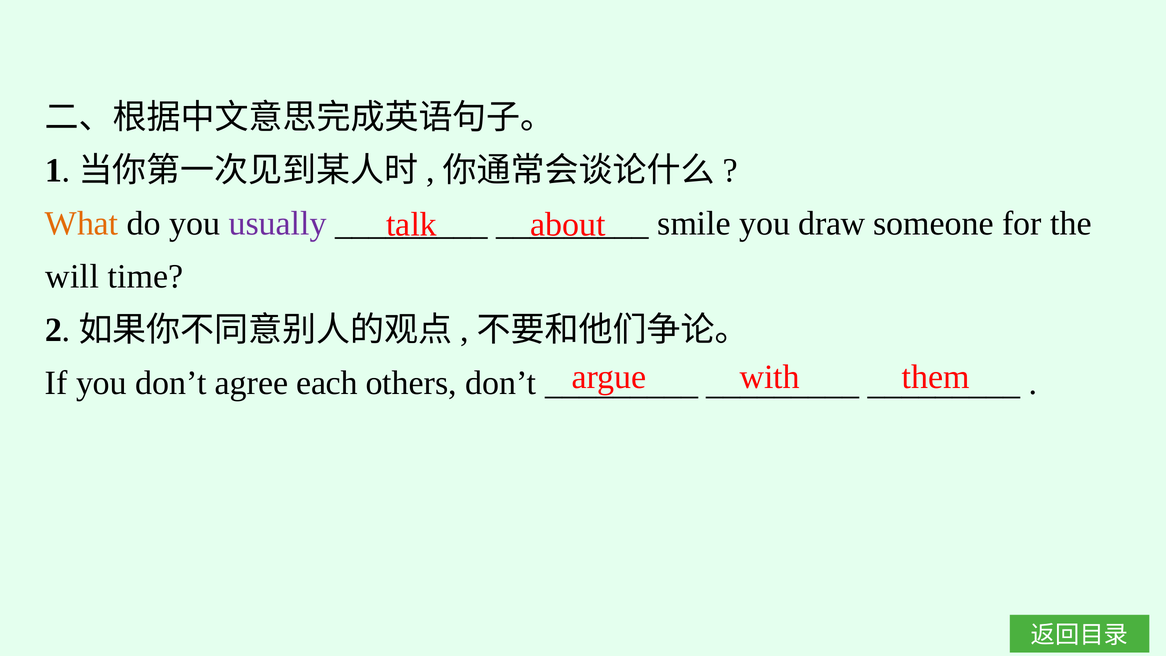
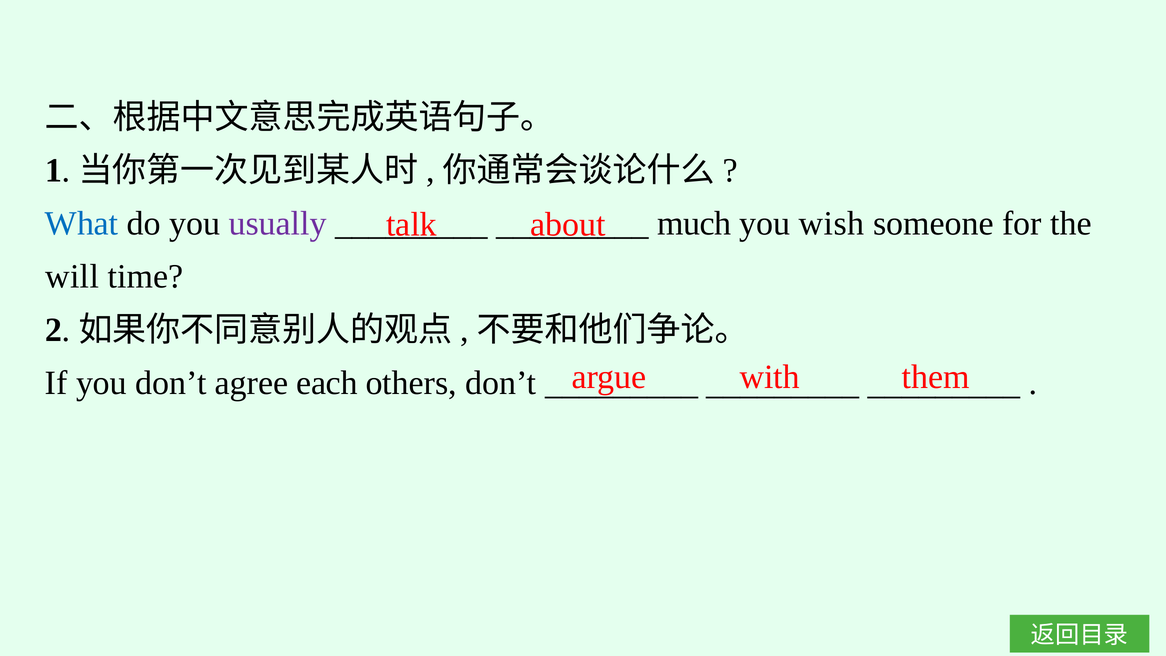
What colour: orange -> blue (82, 224)
smile: smile -> much (694, 224)
draw: draw -> wish (832, 224)
